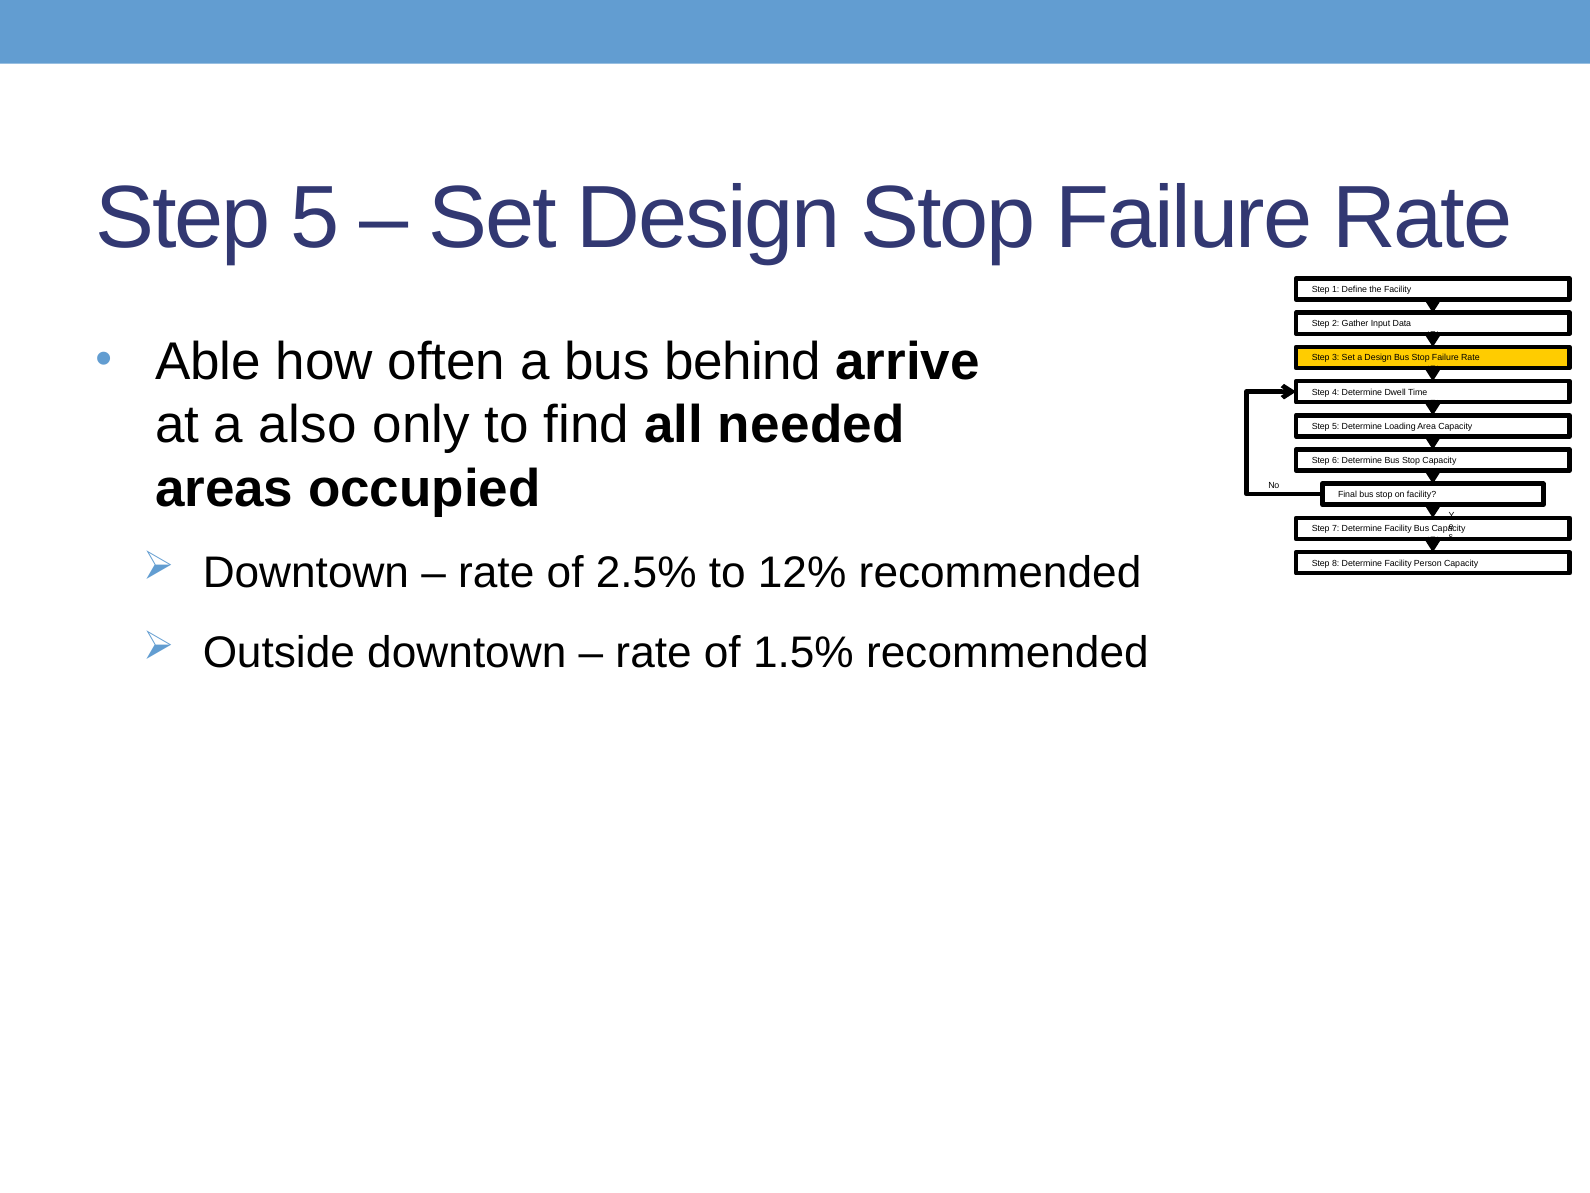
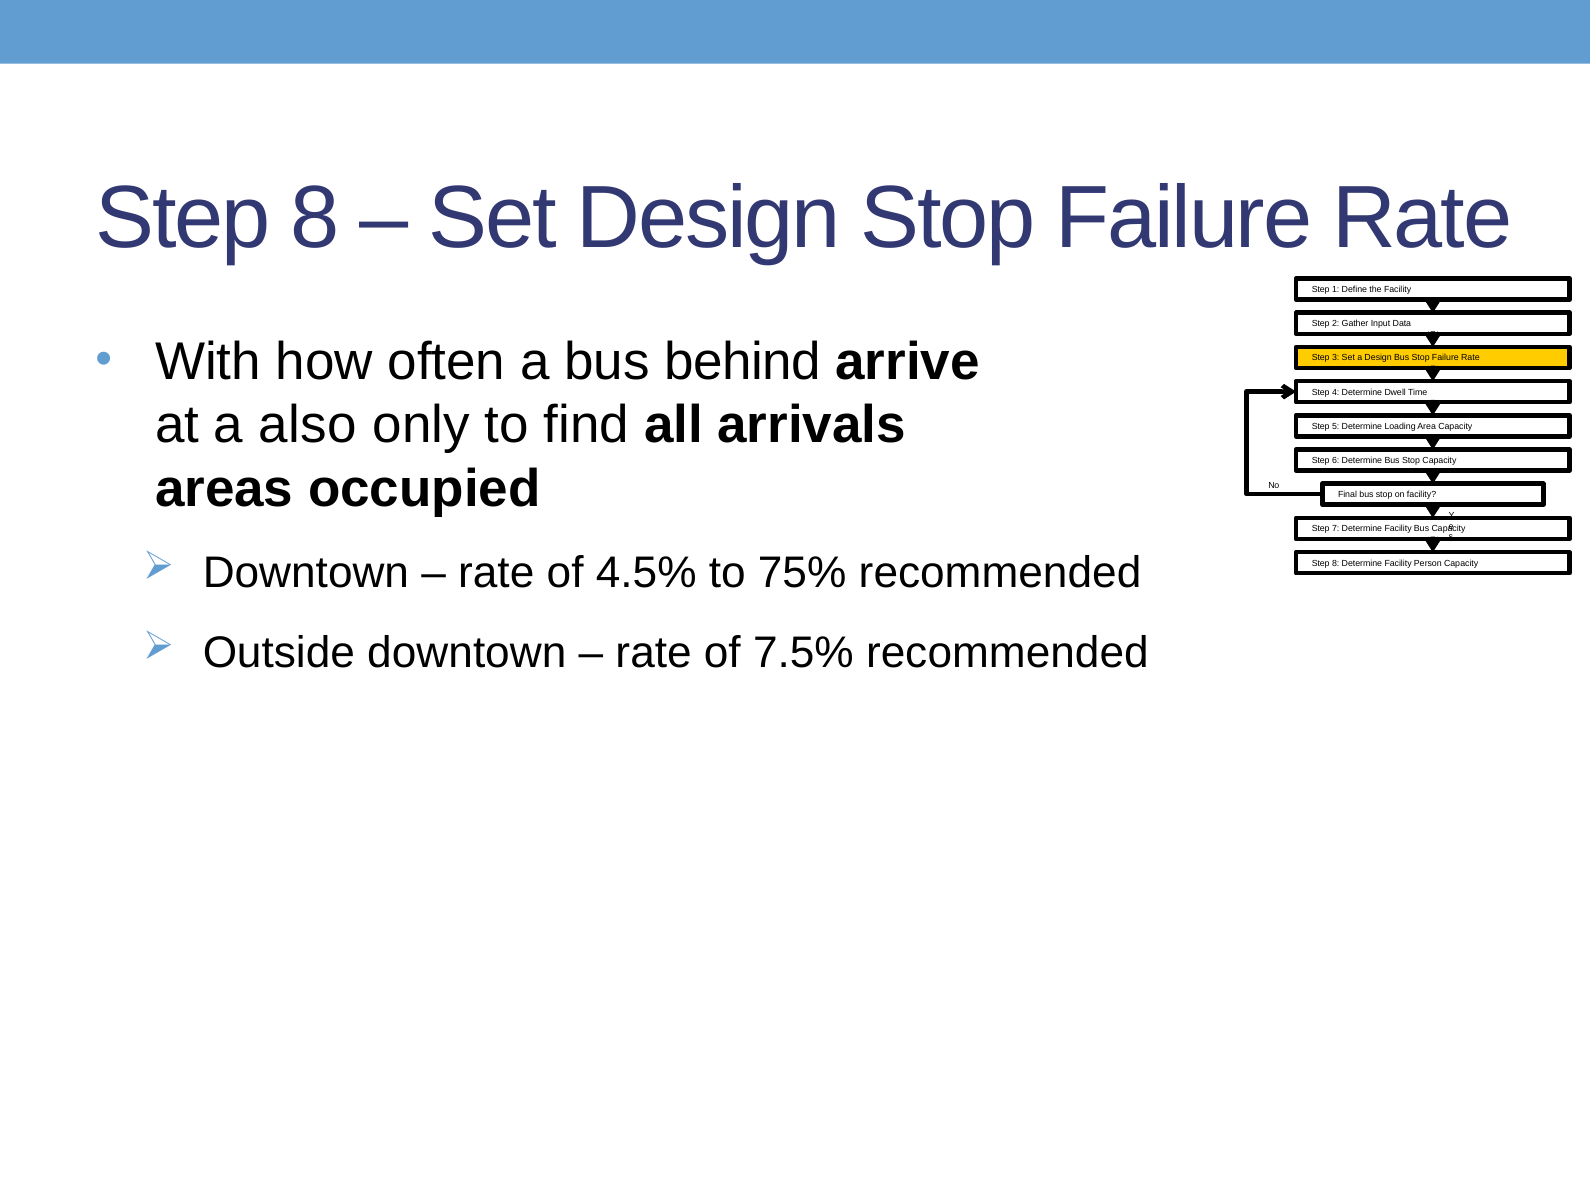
5: 5 -> 8 (315, 218)
Able: Able -> With (208, 361)
needed: needed -> arrivals (812, 425)
2.5%: 2.5% -> 4.5% (646, 573)
12%: 12% -> 75% (802, 573)
1.5%: 1.5% -> 7.5% (803, 653)
